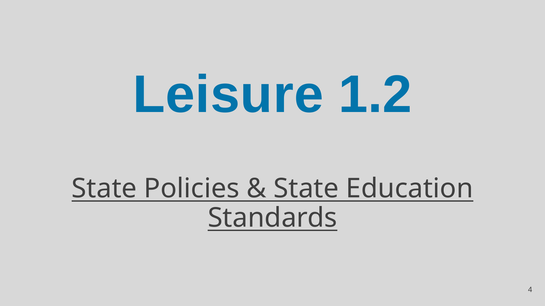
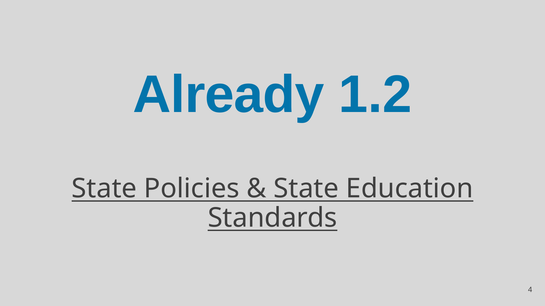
Leisure: Leisure -> Already (229, 95)
